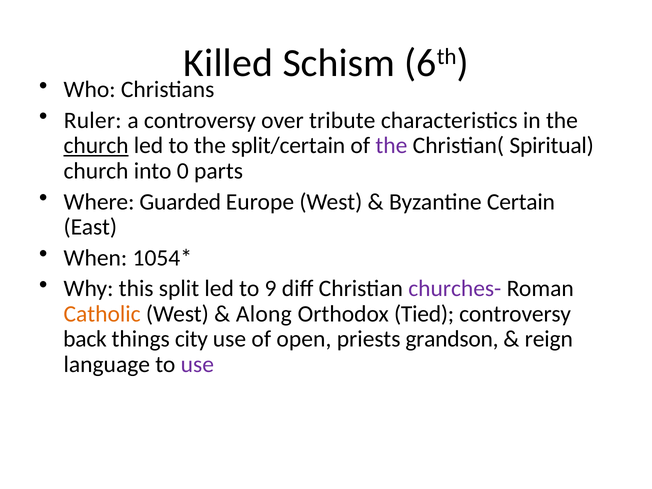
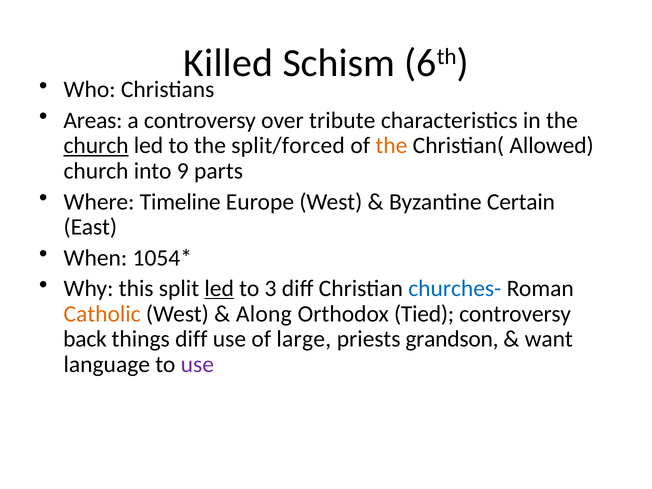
Ruler: Ruler -> Areas (93, 120)
split/certain: split/certain -> split/forced (288, 146)
the colour: purple -> orange (391, 146)
Spiritual: Spiritual -> Allowed (552, 146)
0: 0 -> 9 (183, 171)
Guarded: Guarded -> Timeline (180, 202)
led underline: none -> present (219, 288)
9: 9 -> 3 (271, 288)
churches- colour: purple -> blue (455, 288)
things city: city -> diff (191, 339)
open: open -> large (304, 339)
reign: reign -> want (549, 339)
